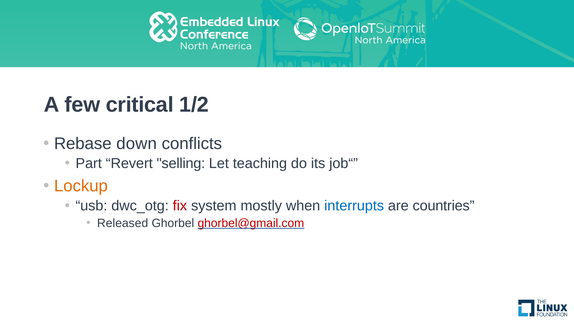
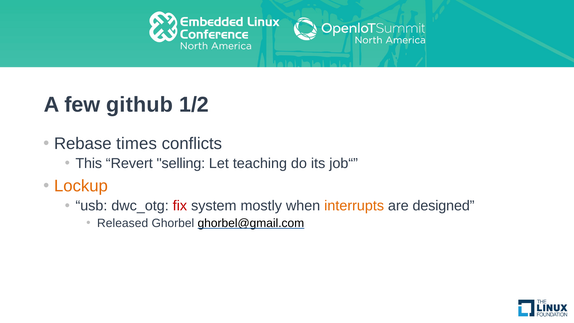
critical: critical -> github (140, 105)
down: down -> times (137, 143)
Part: Part -> This (89, 163)
interrupts colour: blue -> orange (354, 206)
countries: countries -> designed (444, 206)
ghorbel@gmail.com colour: red -> black (251, 223)
